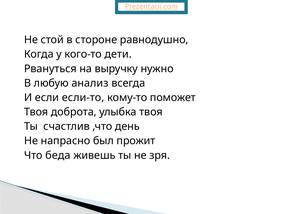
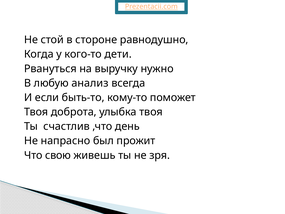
если-то: если-то -> быть-то (83, 97)
беда: беда -> свою (58, 155)
